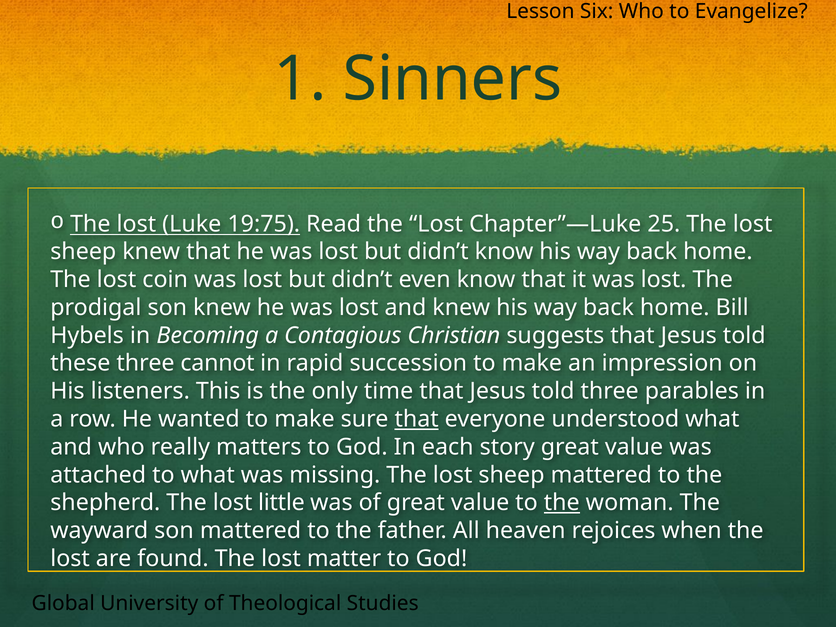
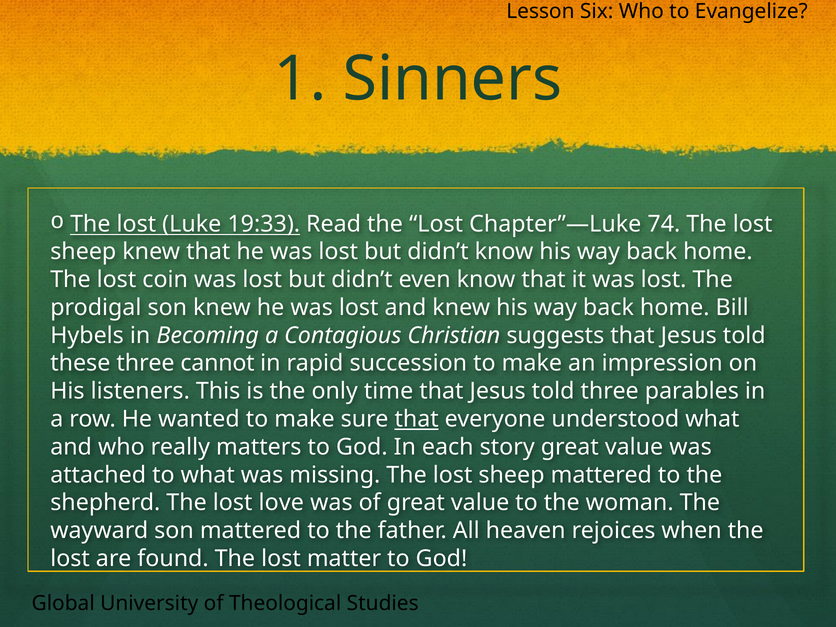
19:75: 19:75 -> 19:33 (264, 224)
25: 25 -> 74 (664, 224)
little: little -> love (281, 503)
the underline: present -> none (562, 503)
